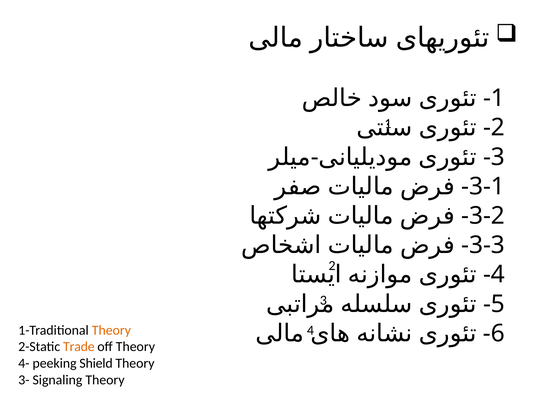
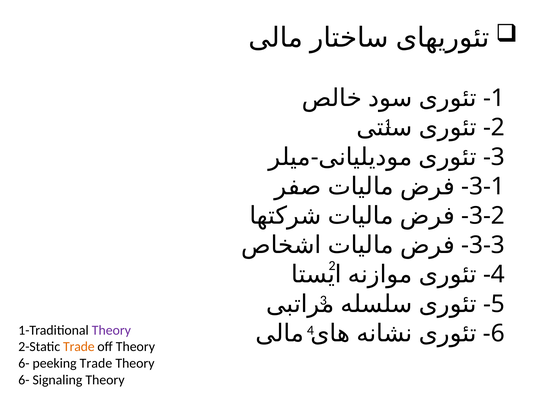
Theory colour: orange -> purple (111, 330)
4-: 4- -> 6- (24, 364)
peeking Shield: Shield -> Trade (96, 364)
3-: 3- -> 6- (24, 380)
